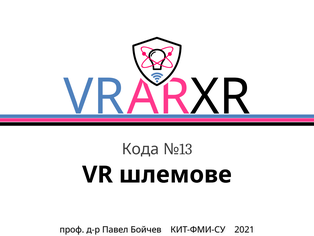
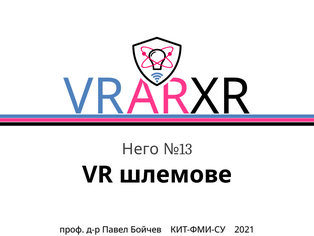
Кода: Кода -> Него (140, 149)
